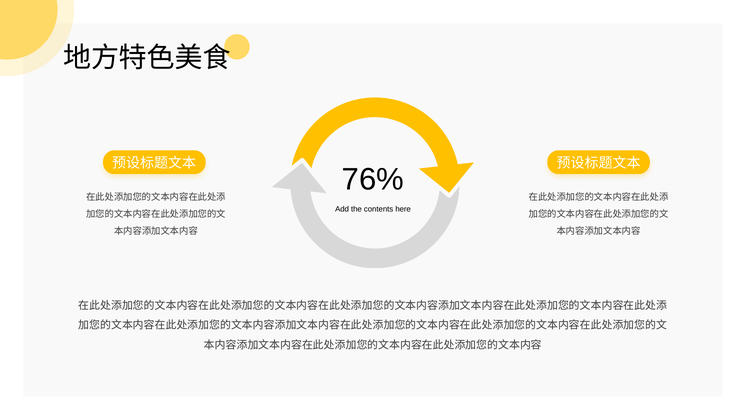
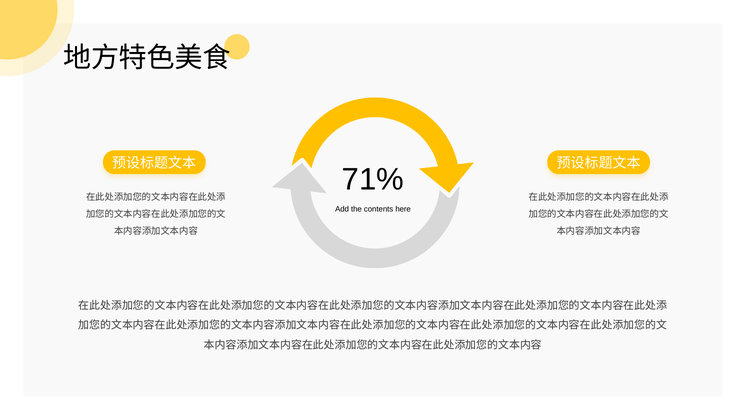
76%: 76% -> 71% (373, 179)
